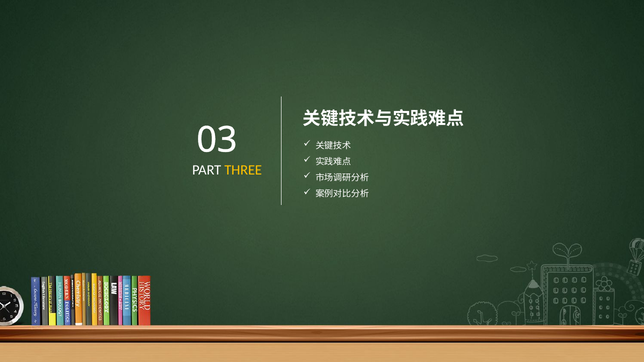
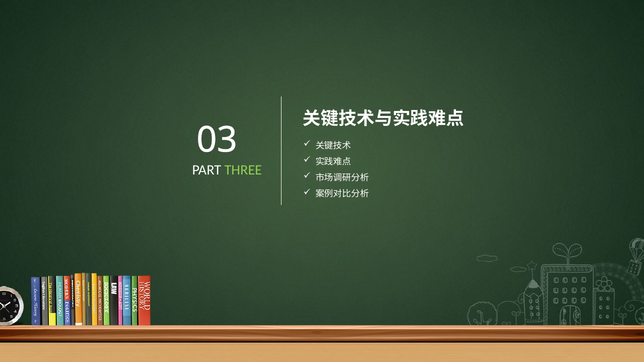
THREE colour: yellow -> light green (243, 170)
